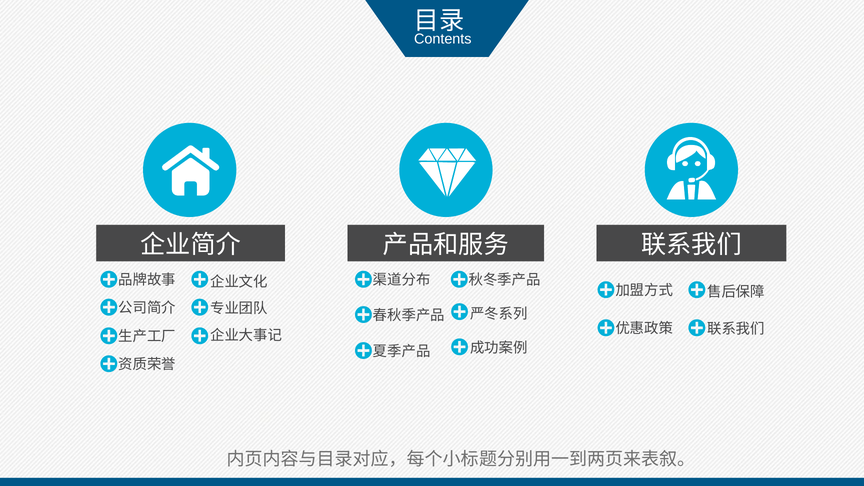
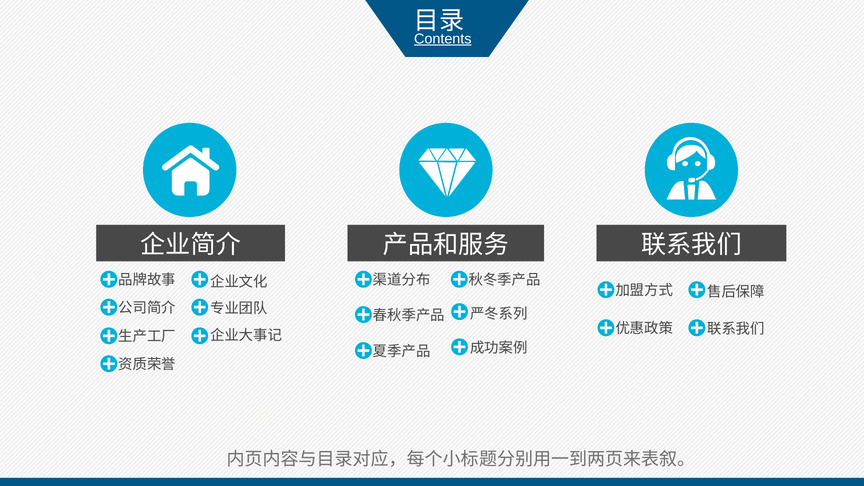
Contents underline: none -> present (443, 39)
